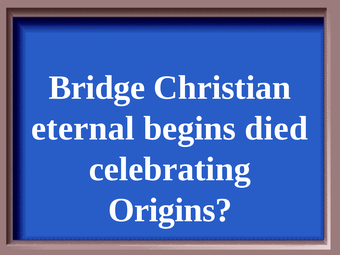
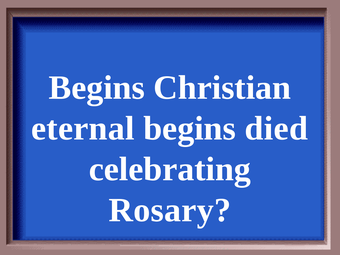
Bridge: Bridge -> Begins (97, 88)
Origins: Origins -> Rosary (170, 210)
